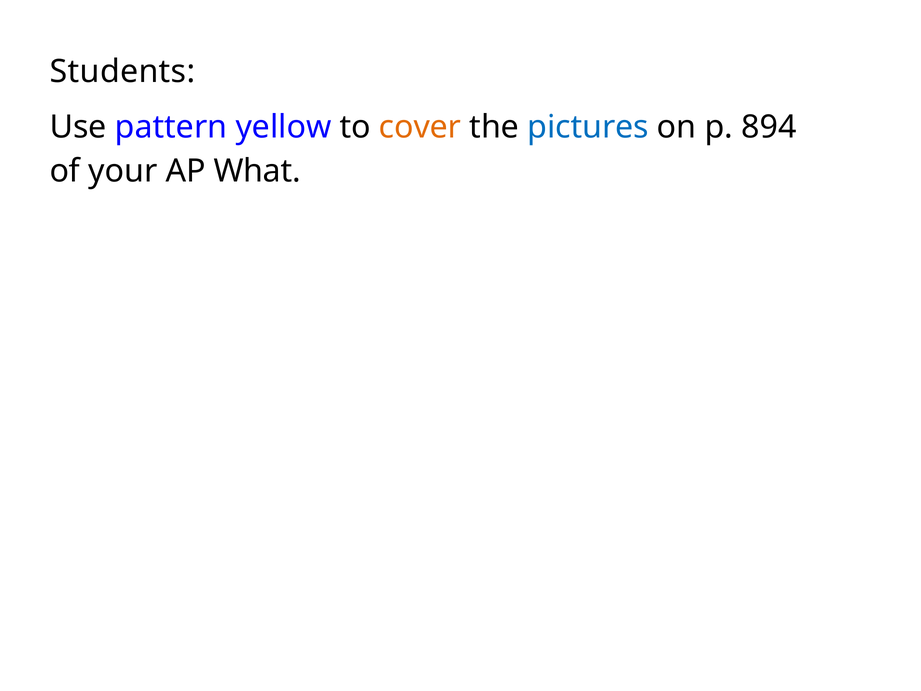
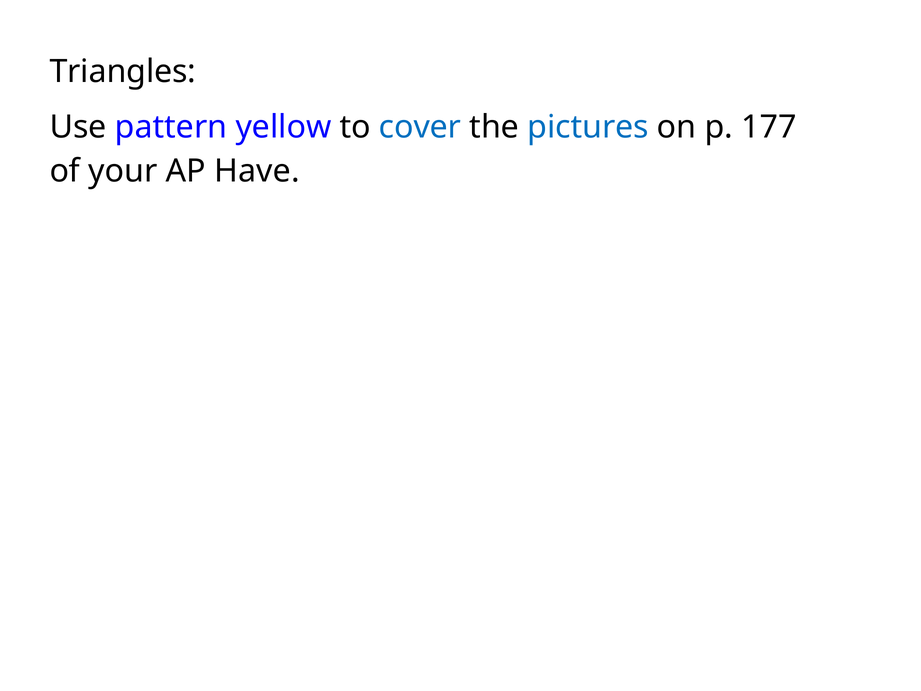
Students: Students -> Triangles (123, 71)
cover colour: orange -> blue (420, 127)
894: 894 -> 177 (769, 127)
What: What -> Have (257, 171)
